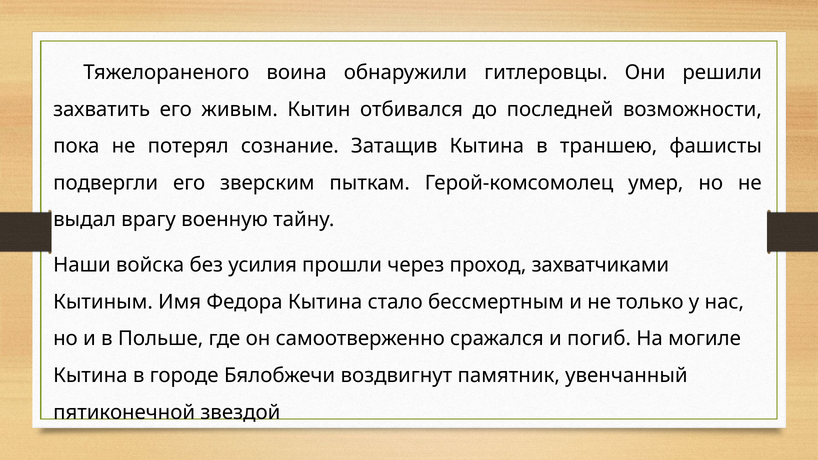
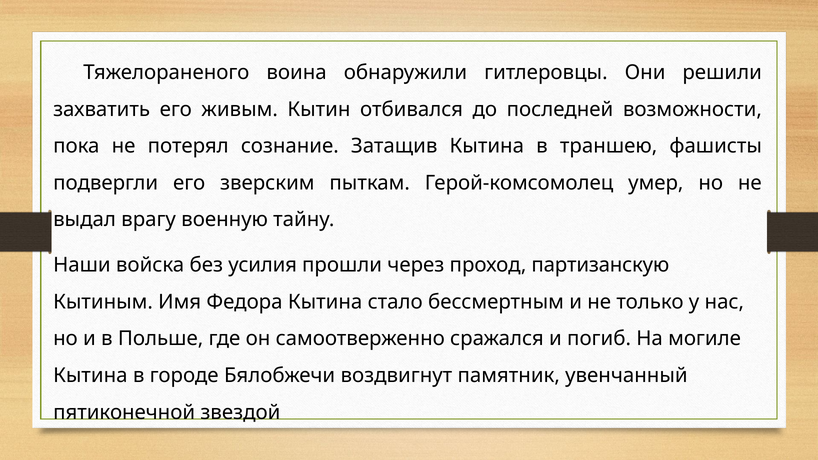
захватчиками: захватчиками -> партизанскую (600, 265)
